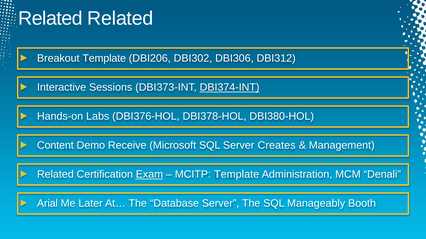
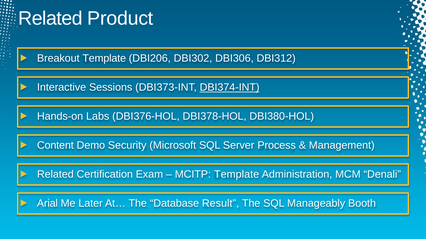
Related Related: Related -> Product (120, 18)
Receive: Receive -> Security (127, 146)
Creates: Creates -> Process (277, 146)
Exam underline: present -> none (149, 175)
Database Server: Server -> Result (221, 204)
